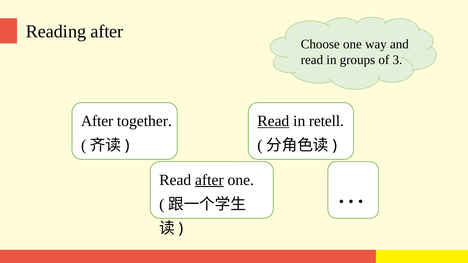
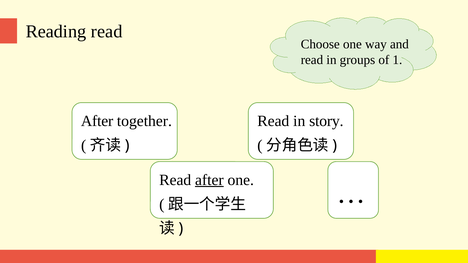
Reading after: after -> read (107, 32)
3: 3 -> 1 (397, 60)
Read underline: present -> none (273, 121)
retell: retell -> story (326, 121)
